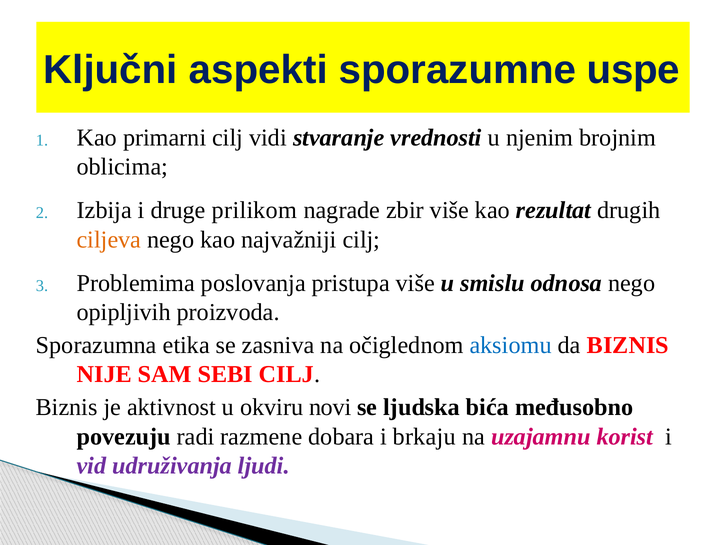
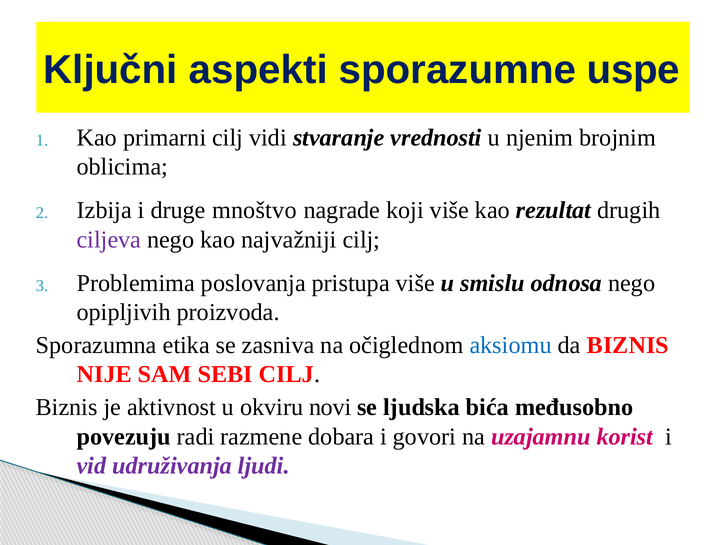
prilikom: prilikom -> mnoštvo (254, 210)
zbir: zbir -> koji (405, 210)
ciljeva colour: orange -> purple (109, 239)
brkaju: brkaju -> govori (424, 436)
